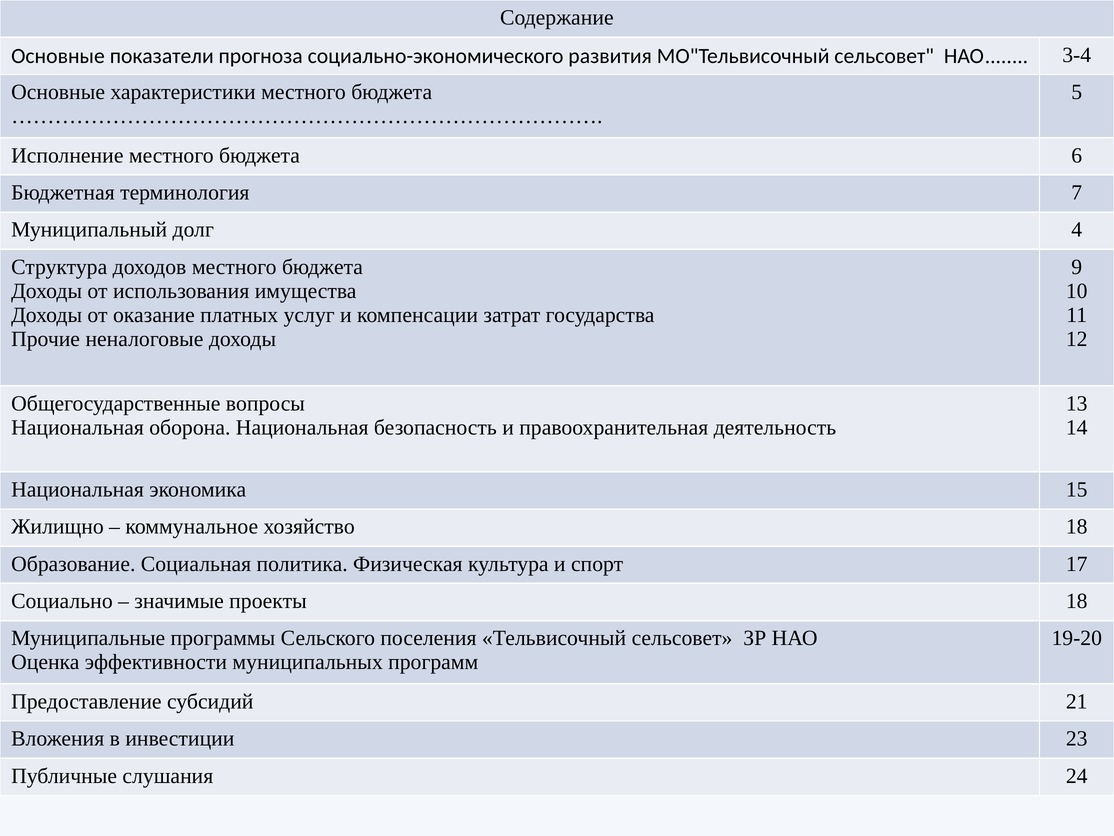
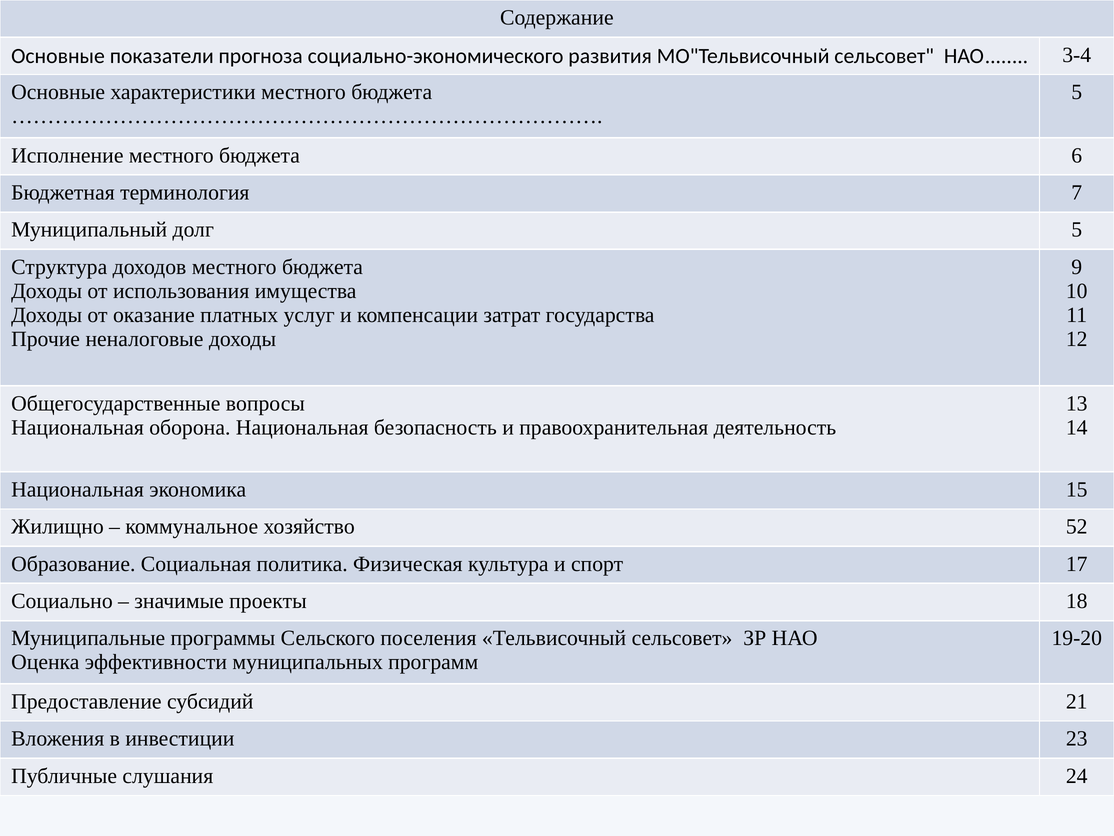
долг 4: 4 -> 5 (1077, 230)
хозяйство 18: 18 -> 52 (1077, 526)
